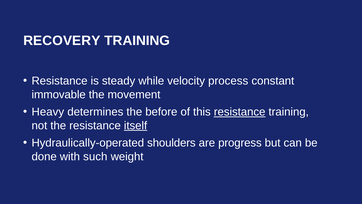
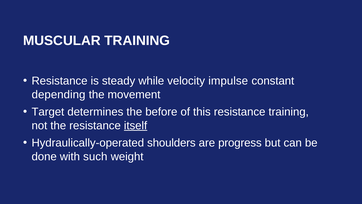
RECOVERY: RECOVERY -> MUSCULAR (62, 41)
process: process -> impulse (228, 81)
immovable: immovable -> depending (59, 94)
Heavy: Heavy -> Target (48, 112)
resistance underline: present -> none (240, 112)
